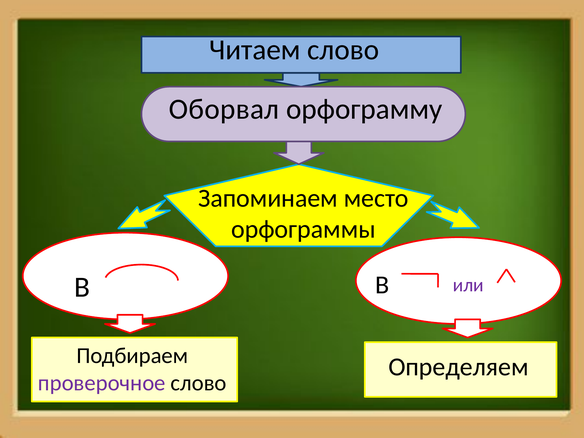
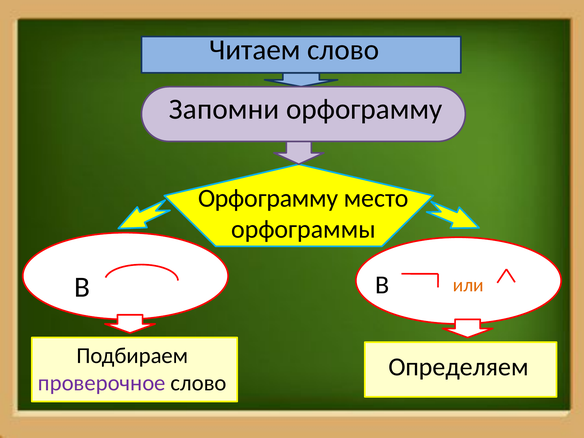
Оборвал: Оборвал -> Запомни (224, 109)
Запоминаем: Запоминаем -> Орфограмму (268, 198)
или colour: purple -> orange (468, 285)
